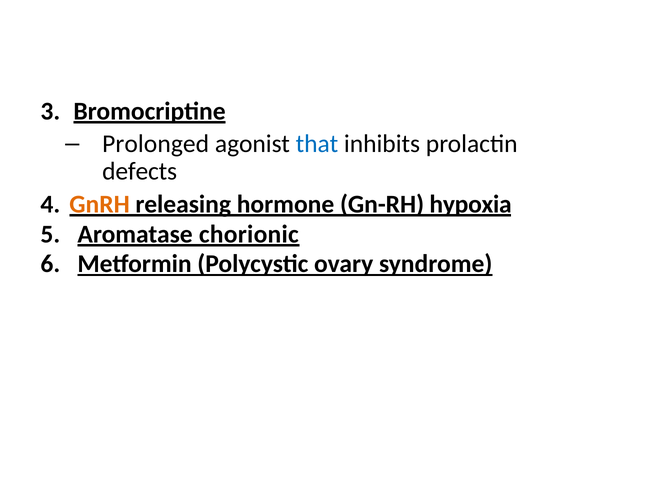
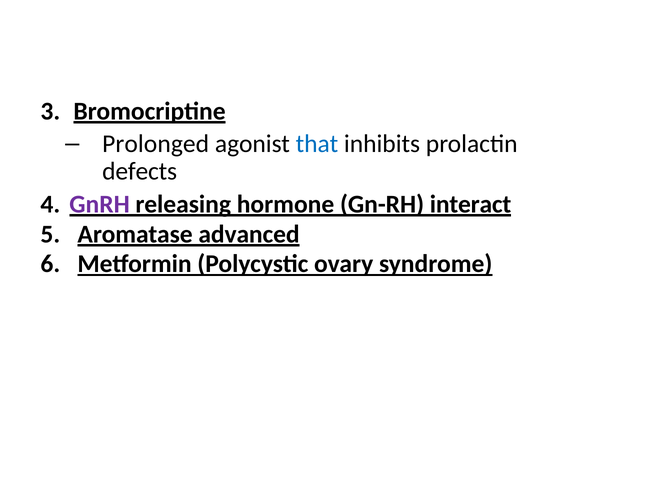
GnRH colour: orange -> purple (100, 204)
hypoxia: hypoxia -> interact (471, 204)
chorionic: chorionic -> advanced (249, 234)
